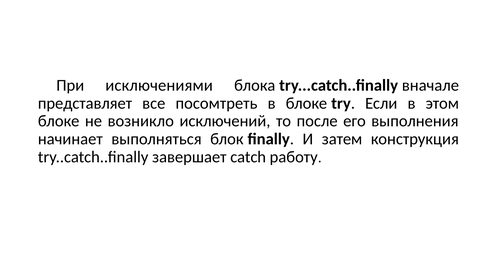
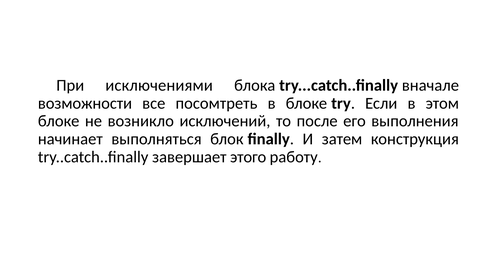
представляет: представляет -> возможности (85, 103)
catch: catch -> этого (248, 157)
